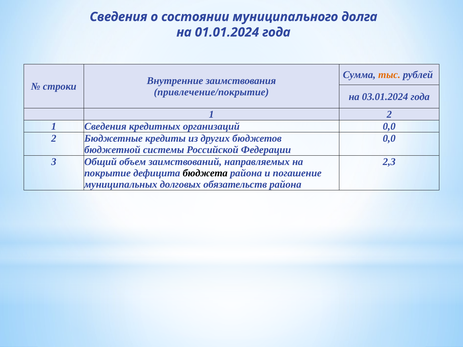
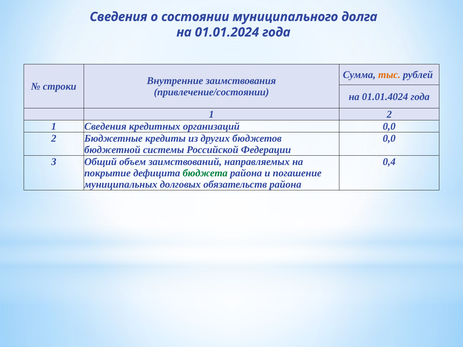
привлечение/покрытие: привлечение/покрытие -> привлечение/состоянии (211, 92)
03.01.2024: 03.01.2024 -> 01.01.4024 (385, 97)
2,3: 2,3 -> 0,4 (389, 162)
бюджета colour: black -> green (205, 173)
